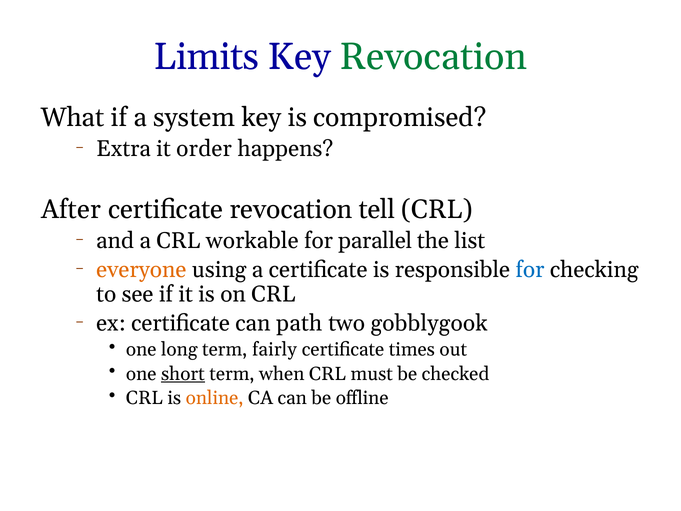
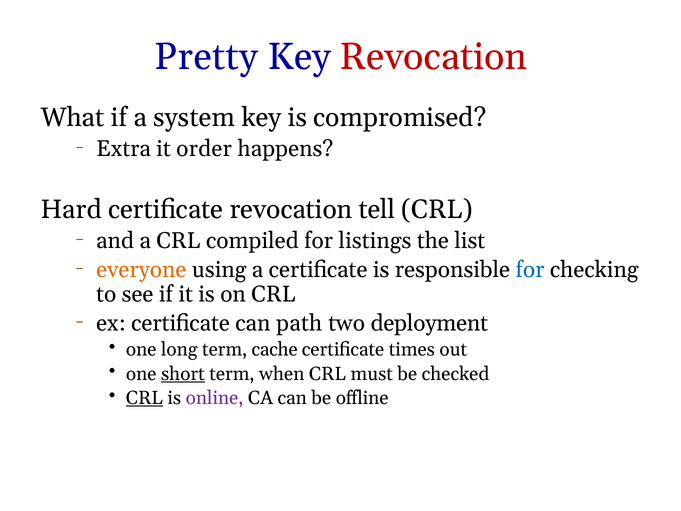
Limits: Limits -> Pretty (206, 57)
Revocation colour: green -> red (433, 57)
After: After -> Hard (71, 209)
workable: workable -> compiled (252, 241)
parallel: parallel -> listings (375, 241)
gobblygook: gobblygook -> deployment (429, 323)
fairly: fairly -> cache (275, 349)
CRL underline: none -> present (144, 398)
online colour: orange -> purple (215, 398)
